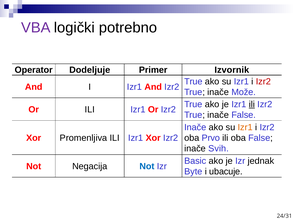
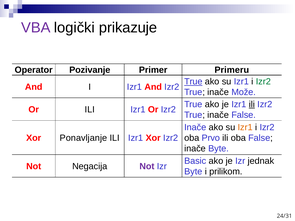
potrebno: potrebno -> prikazuje (128, 28)
Dodeljuje: Dodeljuje -> Pozivanje (90, 70)
Izvornik: Izvornik -> Primeru (232, 70)
True underline: none -> present (193, 82)
Izr2 colour: red -> green (263, 82)
Promenljiva: Promenljiva -> Ponavljanje (83, 138)
inače Svih: Svih -> Byte (219, 149)
Not colour: blue -> purple (147, 166)
ubacuje: ubacuje -> prilikom (226, 172)
